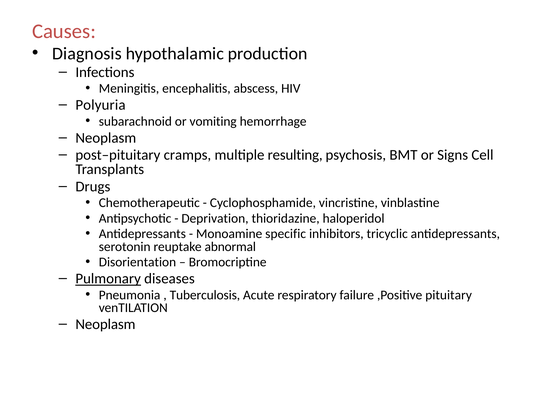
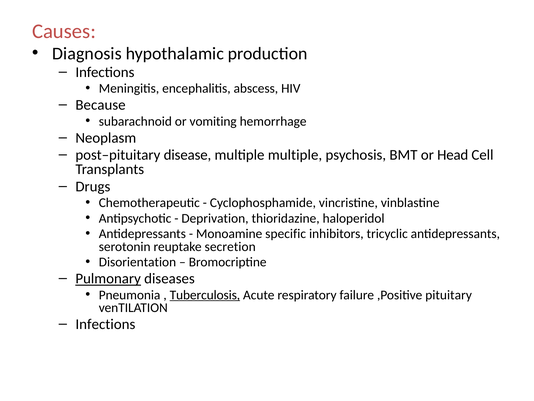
Polyuria: Polyuria -> Because (101, 105)
cramps: cramps -> disease (187, 155)
multiple resulting: resulting -> multiple (295, 155)
Signs: Signs -> Head (453, 155)
abnormal: abnormal -> secretion (230, 246)
Tuberculosis underline: none -> present (205, 295)
Neoplasm: Neoplasm -> Infections (105, 324)
